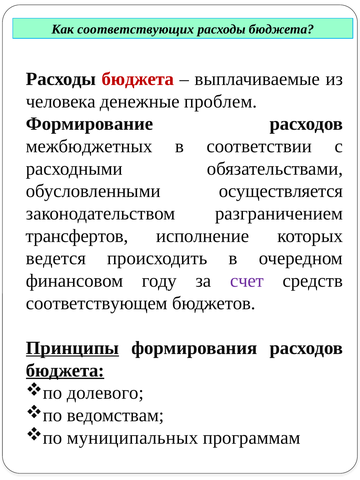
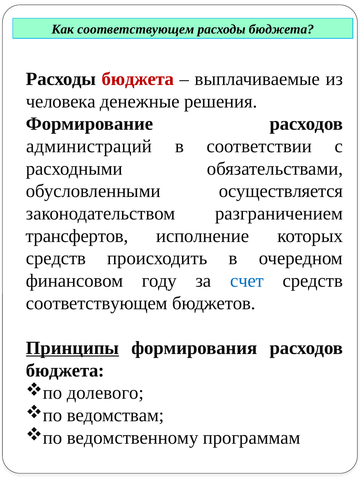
Как соответствующих: соответствующих -> соответствующем (136, 29)
проблем: проблем -> решения (221, 101)
межбюджетных: межбюджетных -> администраций (89, 146)
ведется: ведется -> средств (56, 258)
счет colour: purple -> blue (247, 281)
бюджета underline: present -> none (65, 370)
муниципальных: муниципальных -> ведомственному (133, 438)
